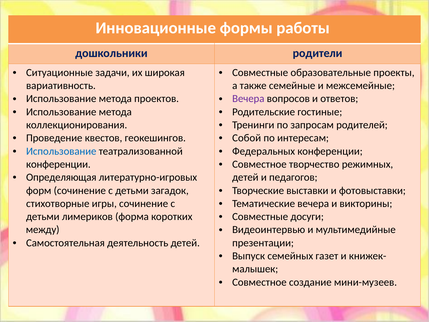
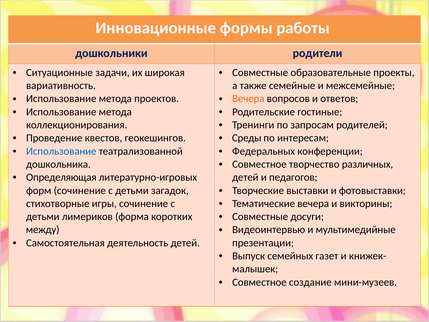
Вечера colour: purple -> orange (248, 99)
Собой: Собой -> Среды (247, 138)
режимных: режимных -> различных (367, 164)
конференции: конференции -> дошкольника (58, 164)
